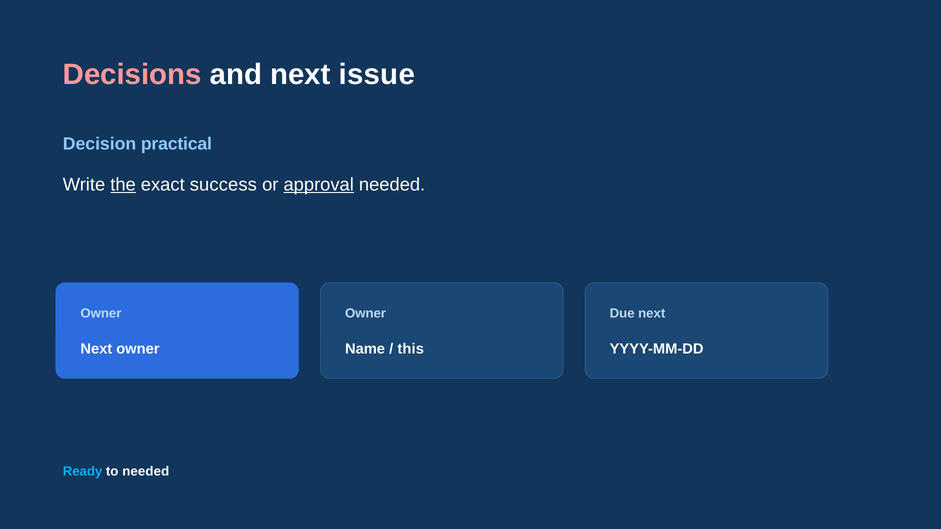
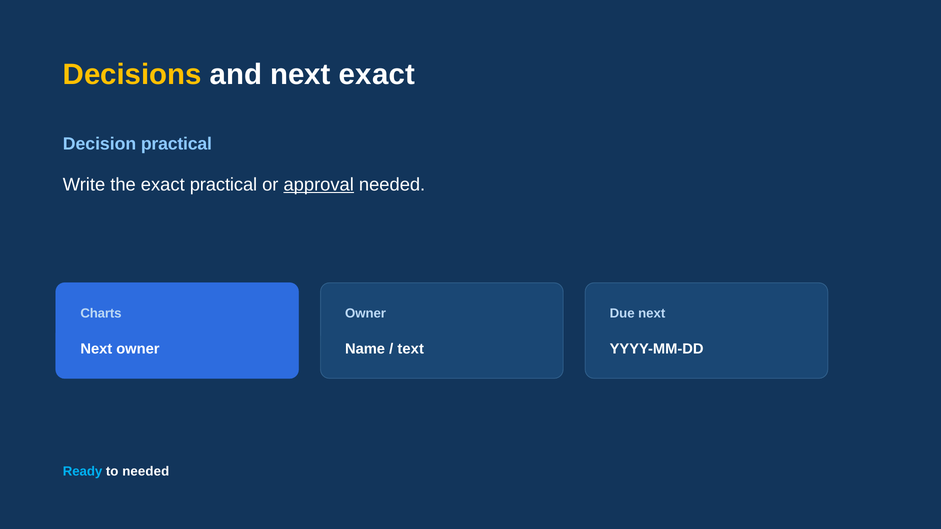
Decisions colour: pink -> yellow (132, 75)
next issue: issue -> exact (377, 75)
the underline: present -> none (123, 185)
exact success: success -> practical (223, 185)
Owner: Owner -> Charts (101, 314)
this: this -> text (411, 349)
